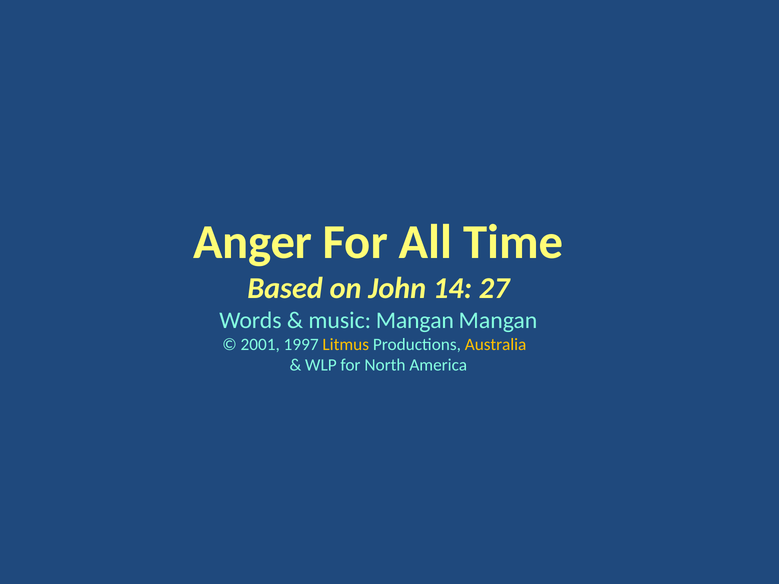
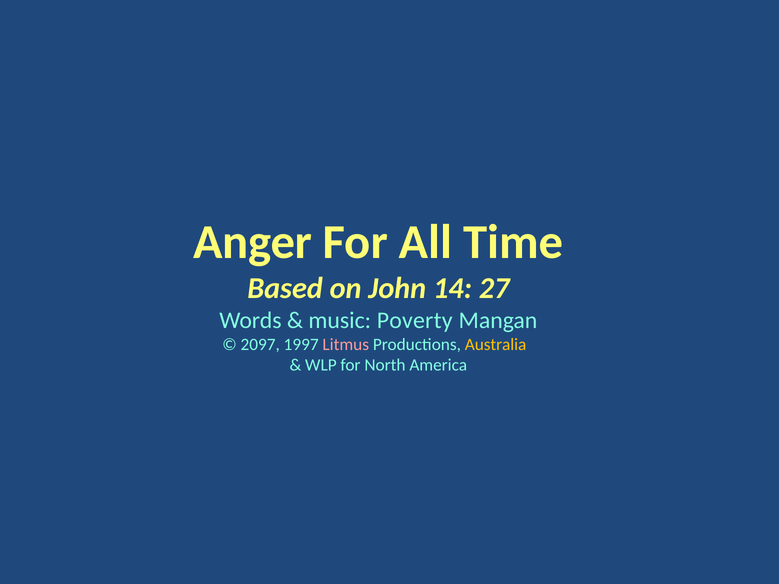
music Mangan: Mangan -> Poverty (415, 320)
2001: 2001 -> 2097 (260, 345)
Litmus colour: yellow -> pink (346, 345)
